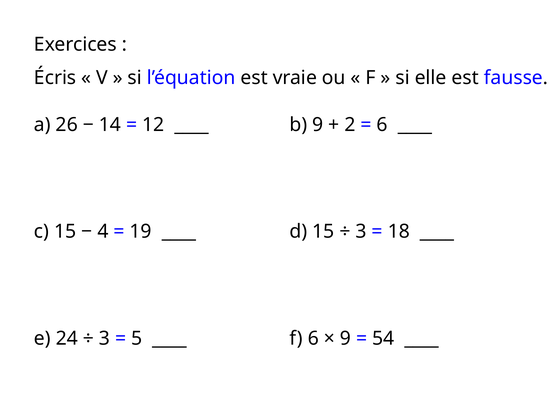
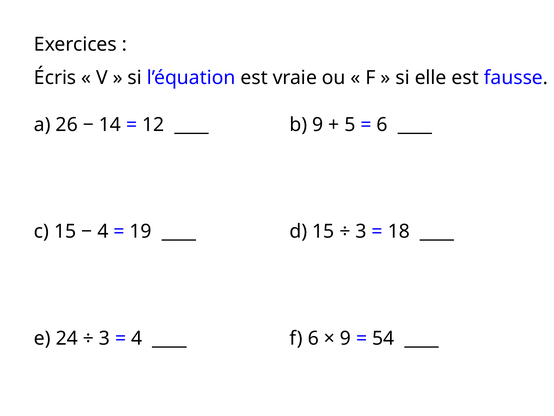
2: 2 -> 5 (350, 125)
5: 5 -> 4 (137, 338)
